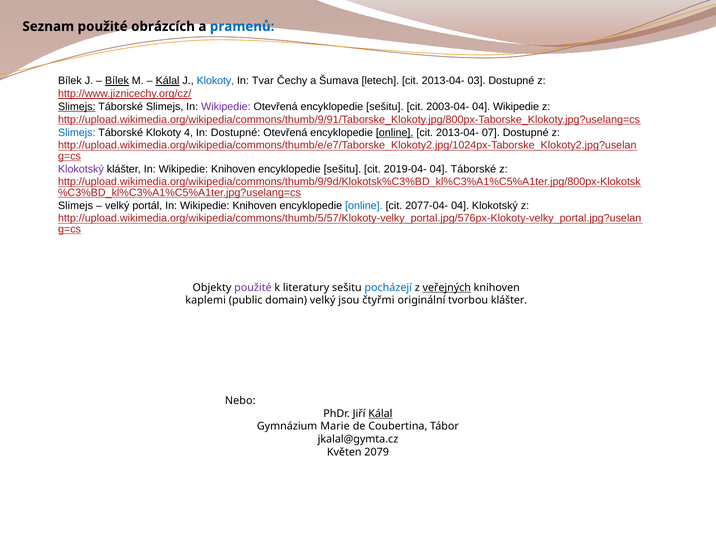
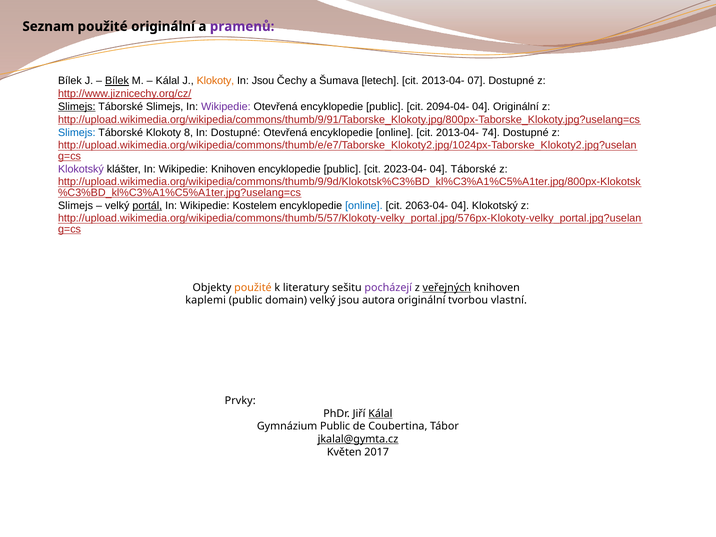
použité obrázcích: obrázcích -> originální (163, 26)
pramenů colour: blue -> purple (242, 26)
Kálal underline: present -> none (168, 81)
Klokoty colour: blue -> orange (215, 81)
In Tvar: Tvar -> Jsou (263, 81)
03: 03 -> 07 (477, 81)
Otevřená encyklopedie sešitu: sešitu -> public (385, 107)
2003-04-: 2003-04- -> 2094-04- (448, 107)
04 Wikipedie: Wikipedie -> Originální (516, 107)
4: 4 -> 8 (189, 132)
online underline: present -> none (395, 132)
07: 07 -> 74 (491, 132)
sešitu: sešitu -> public (342, 169)
2019-04-: 2019-04- -> 2023-04- (405, 169)
portál underline: none -> present (147, 205)
Knihoven: Knihoven -> Kostelem (255, 205)
2077-04-: 2077-04- -> 2063-04- (427, 205)
použité colour: purple -> orange (253, 288)
pocházejí colour: blue -> purple (388, 288)
čtyřmi: čtyřmi -> autora (379, 300)
tvorbou klášter: klášter -> vlastní (509, 300)
Nebo: Nebo -> Prvky (240, 401)
Gymnázium Marie: Marie -> Public (335, 426)
jkalal@gymta.cz underline: none -> present (358, 439)
2079: 2079 -> 2017 (377, 452)
